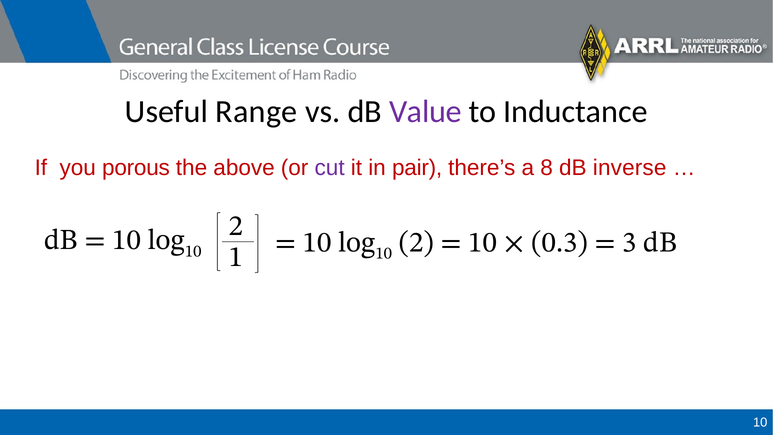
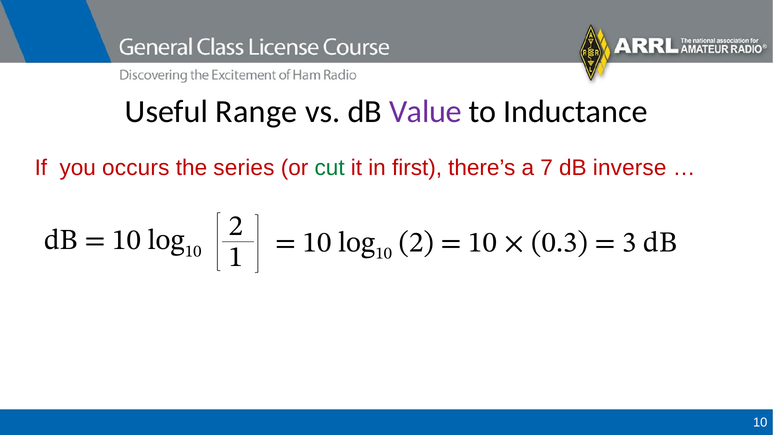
porous: porous -> occurs (136, 168)
above: above -> series (244, 168)
cut colour: purple -> green (330, 168)
pair: pair -> first (417, 168)
8: 8 -> 7 (547, 168)
